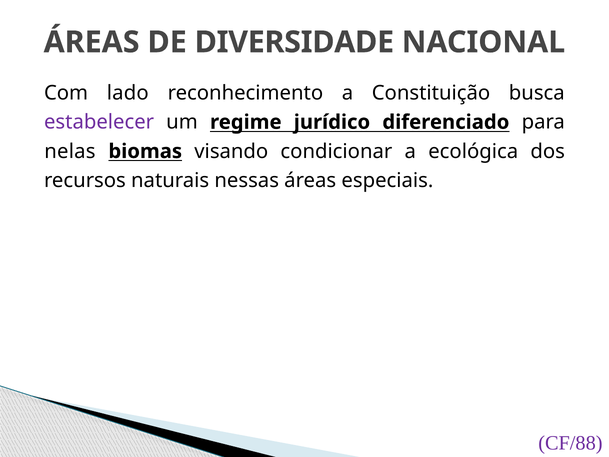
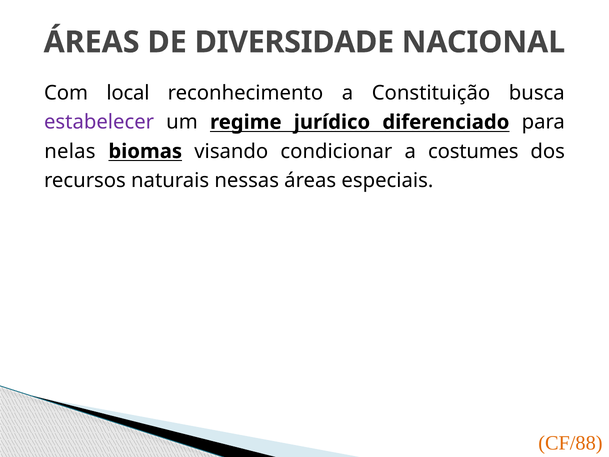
lado: lado -> local (128, 93)
ecológica: ecológica -> costumes (473, 151)
CF/88 colour: purple -> orange (570, 443)
